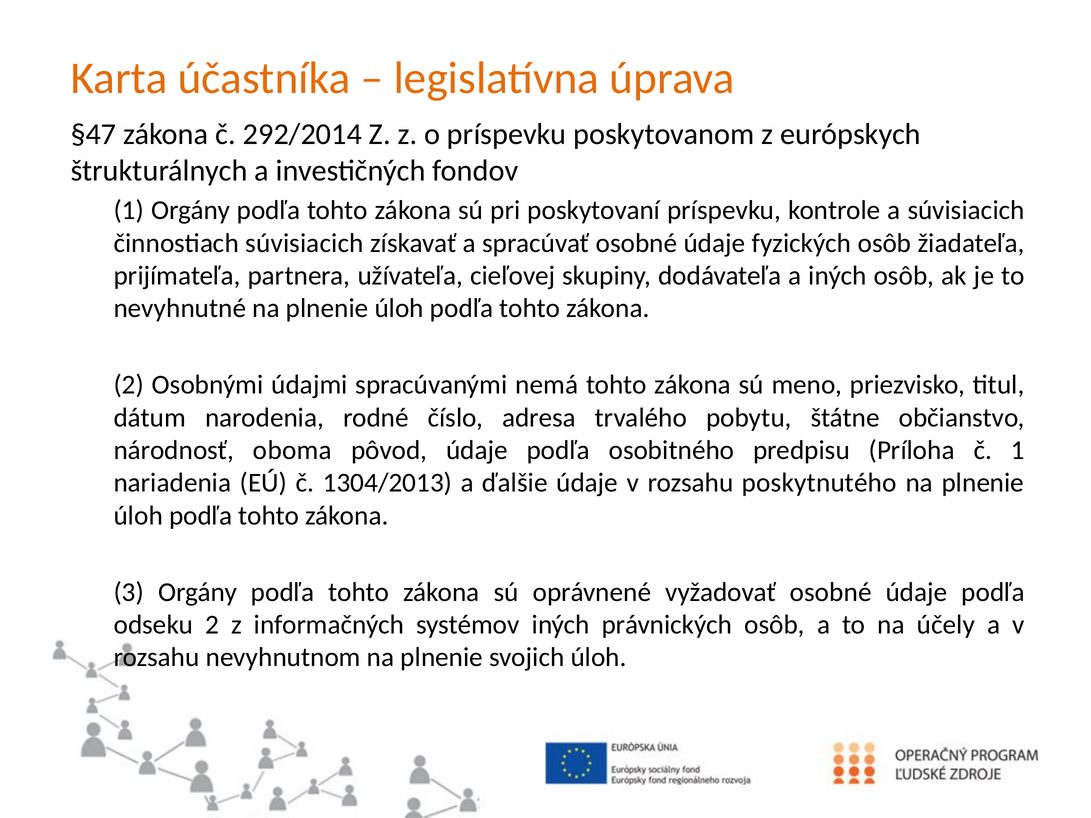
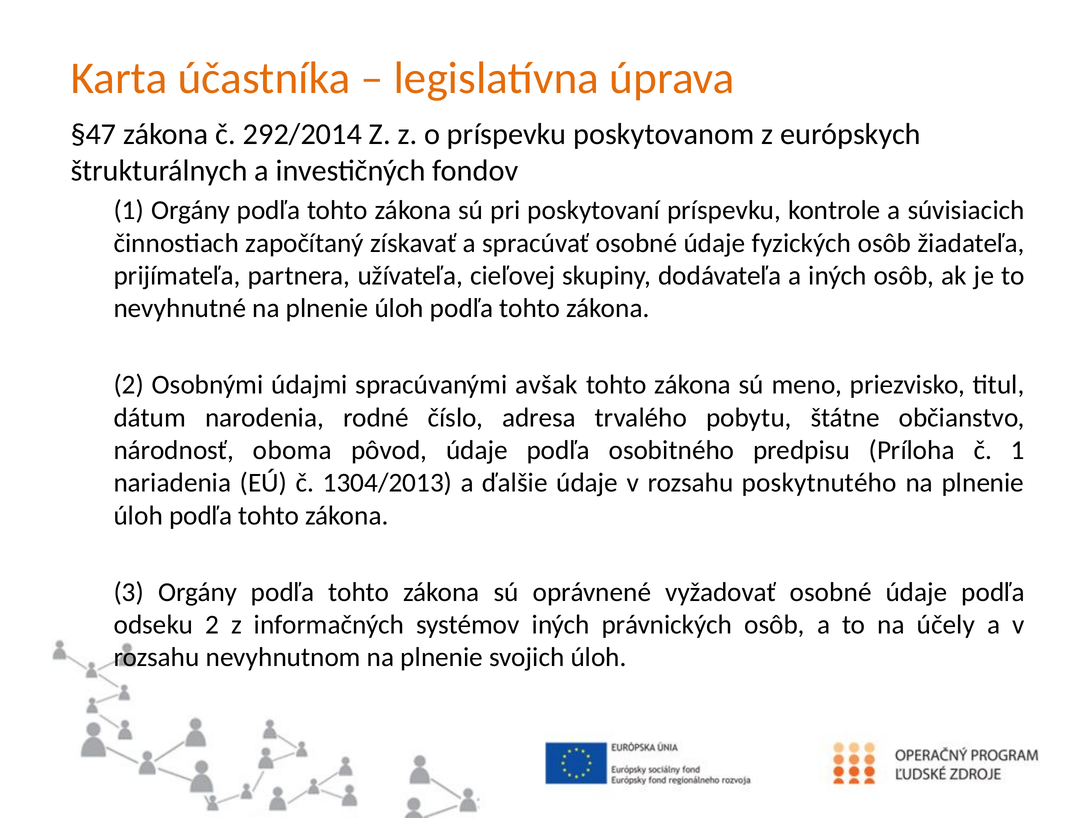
činnostiach súvisiacich: súvisiacich -> započítaný (305, 243)
nemá: nemá -> avšak (547, 385)
